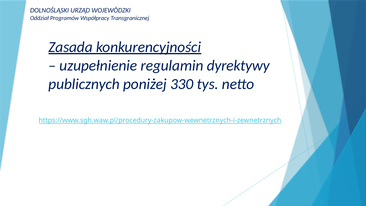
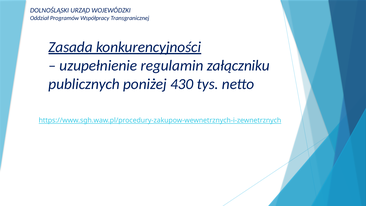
dyrektywy: dyrektywy -> załączniku (238, 66)
330: 330 -> 430 (182, 84)
